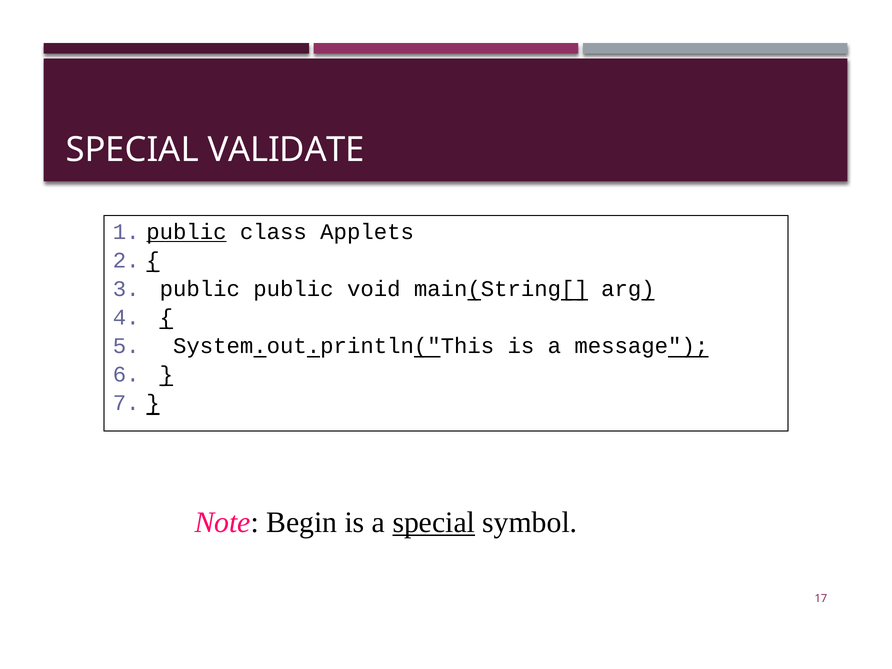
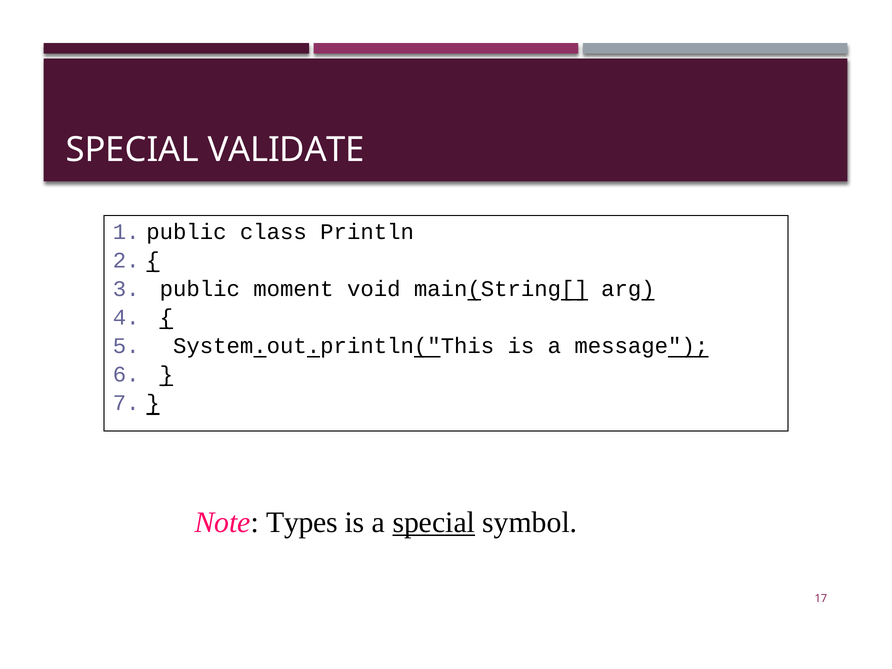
public underline: present -> none (186, 232)
Applets: Applets -> Println (367, 232)
public public: public -> moment (293, 289)
Begin: Begin -> Types (302, 522)
